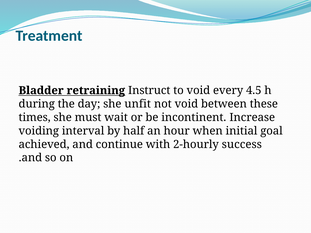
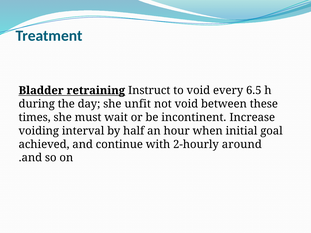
4.5: 4.5 -> 6.5 (254, 91)
success: success -> around (242, 144)
